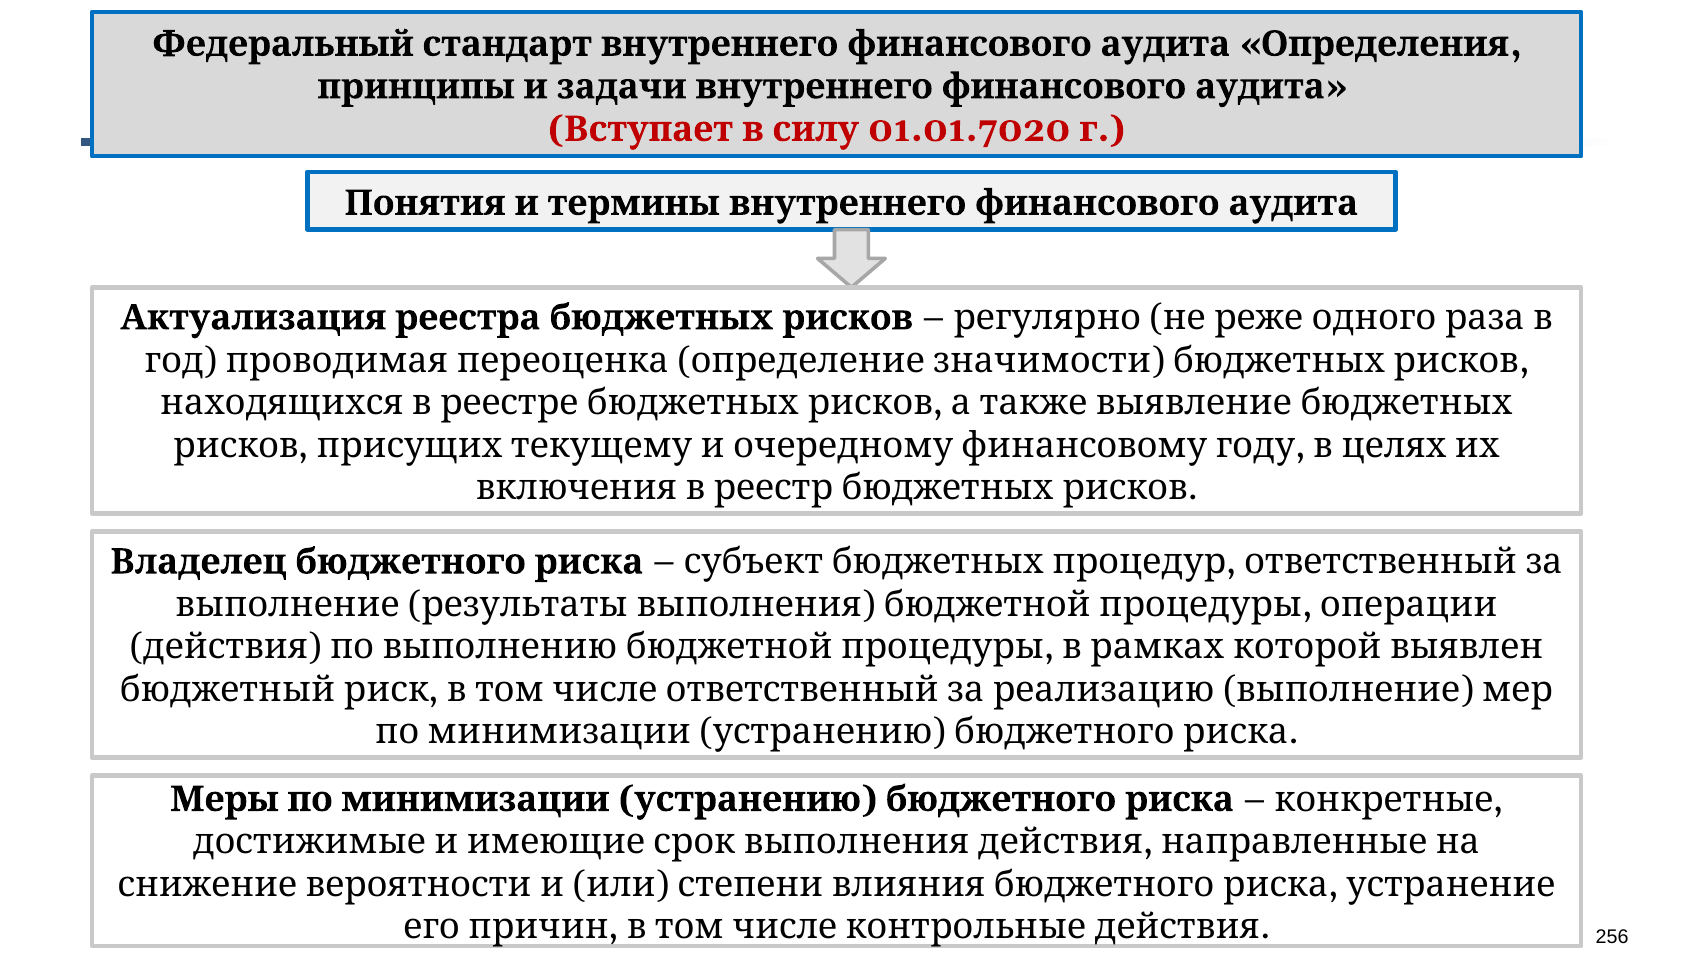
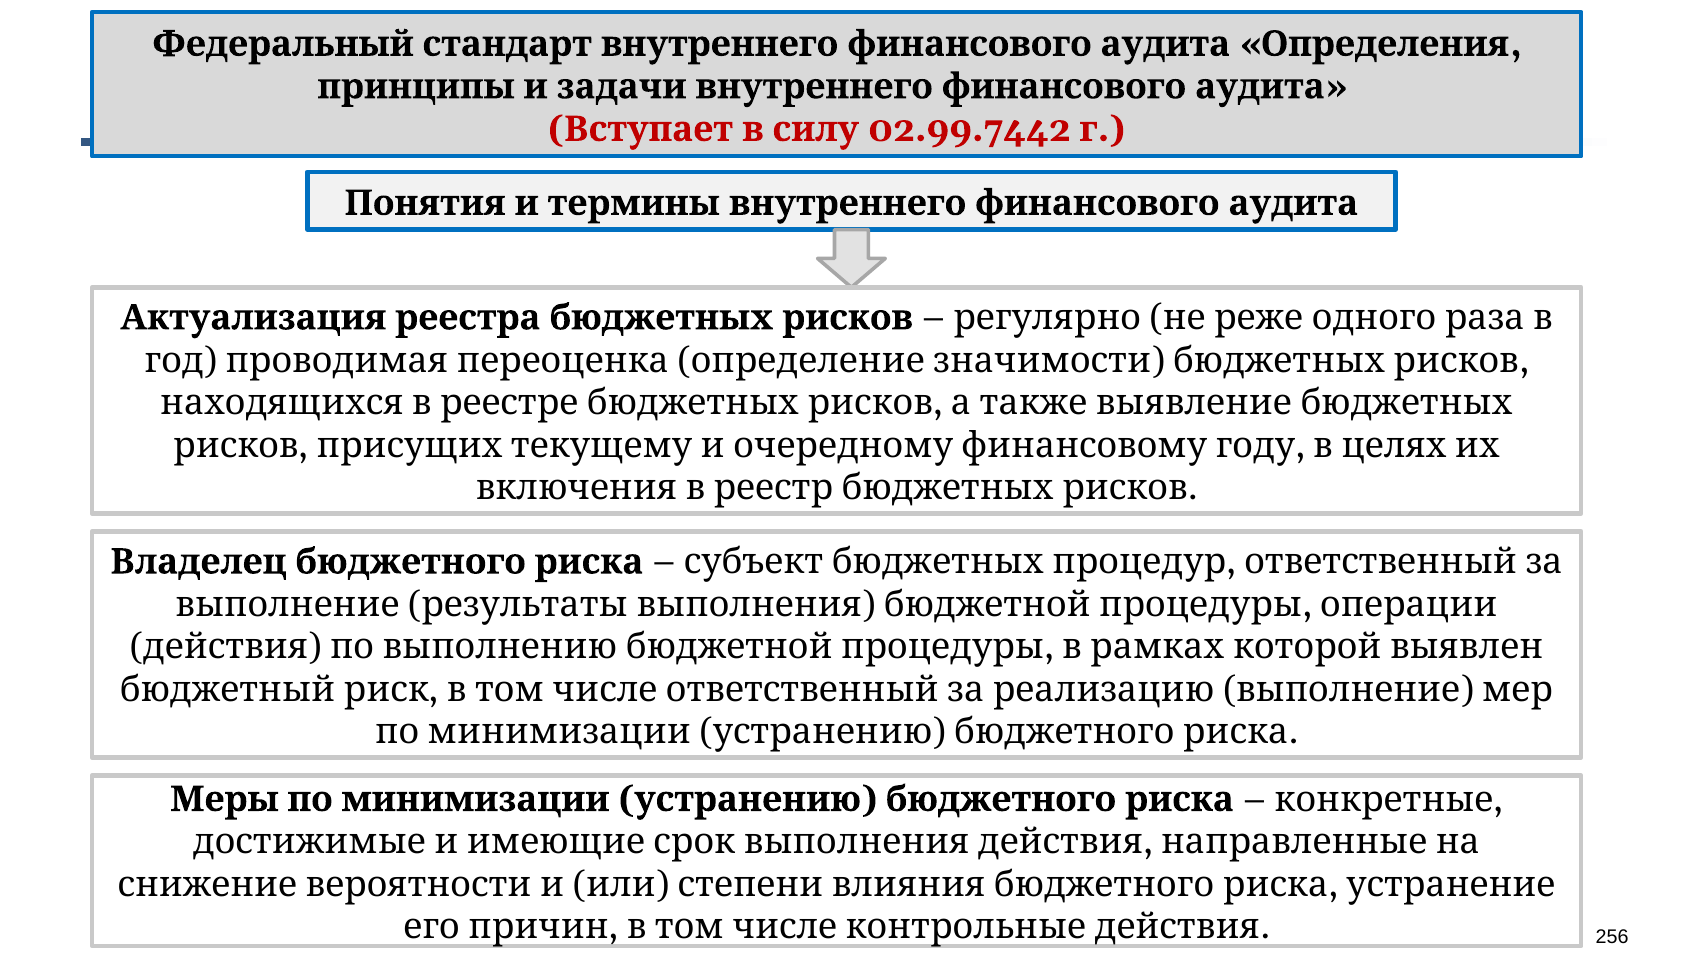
01.01.7020: 01.01.7020 -> 02.99.7442 (969, 129)
